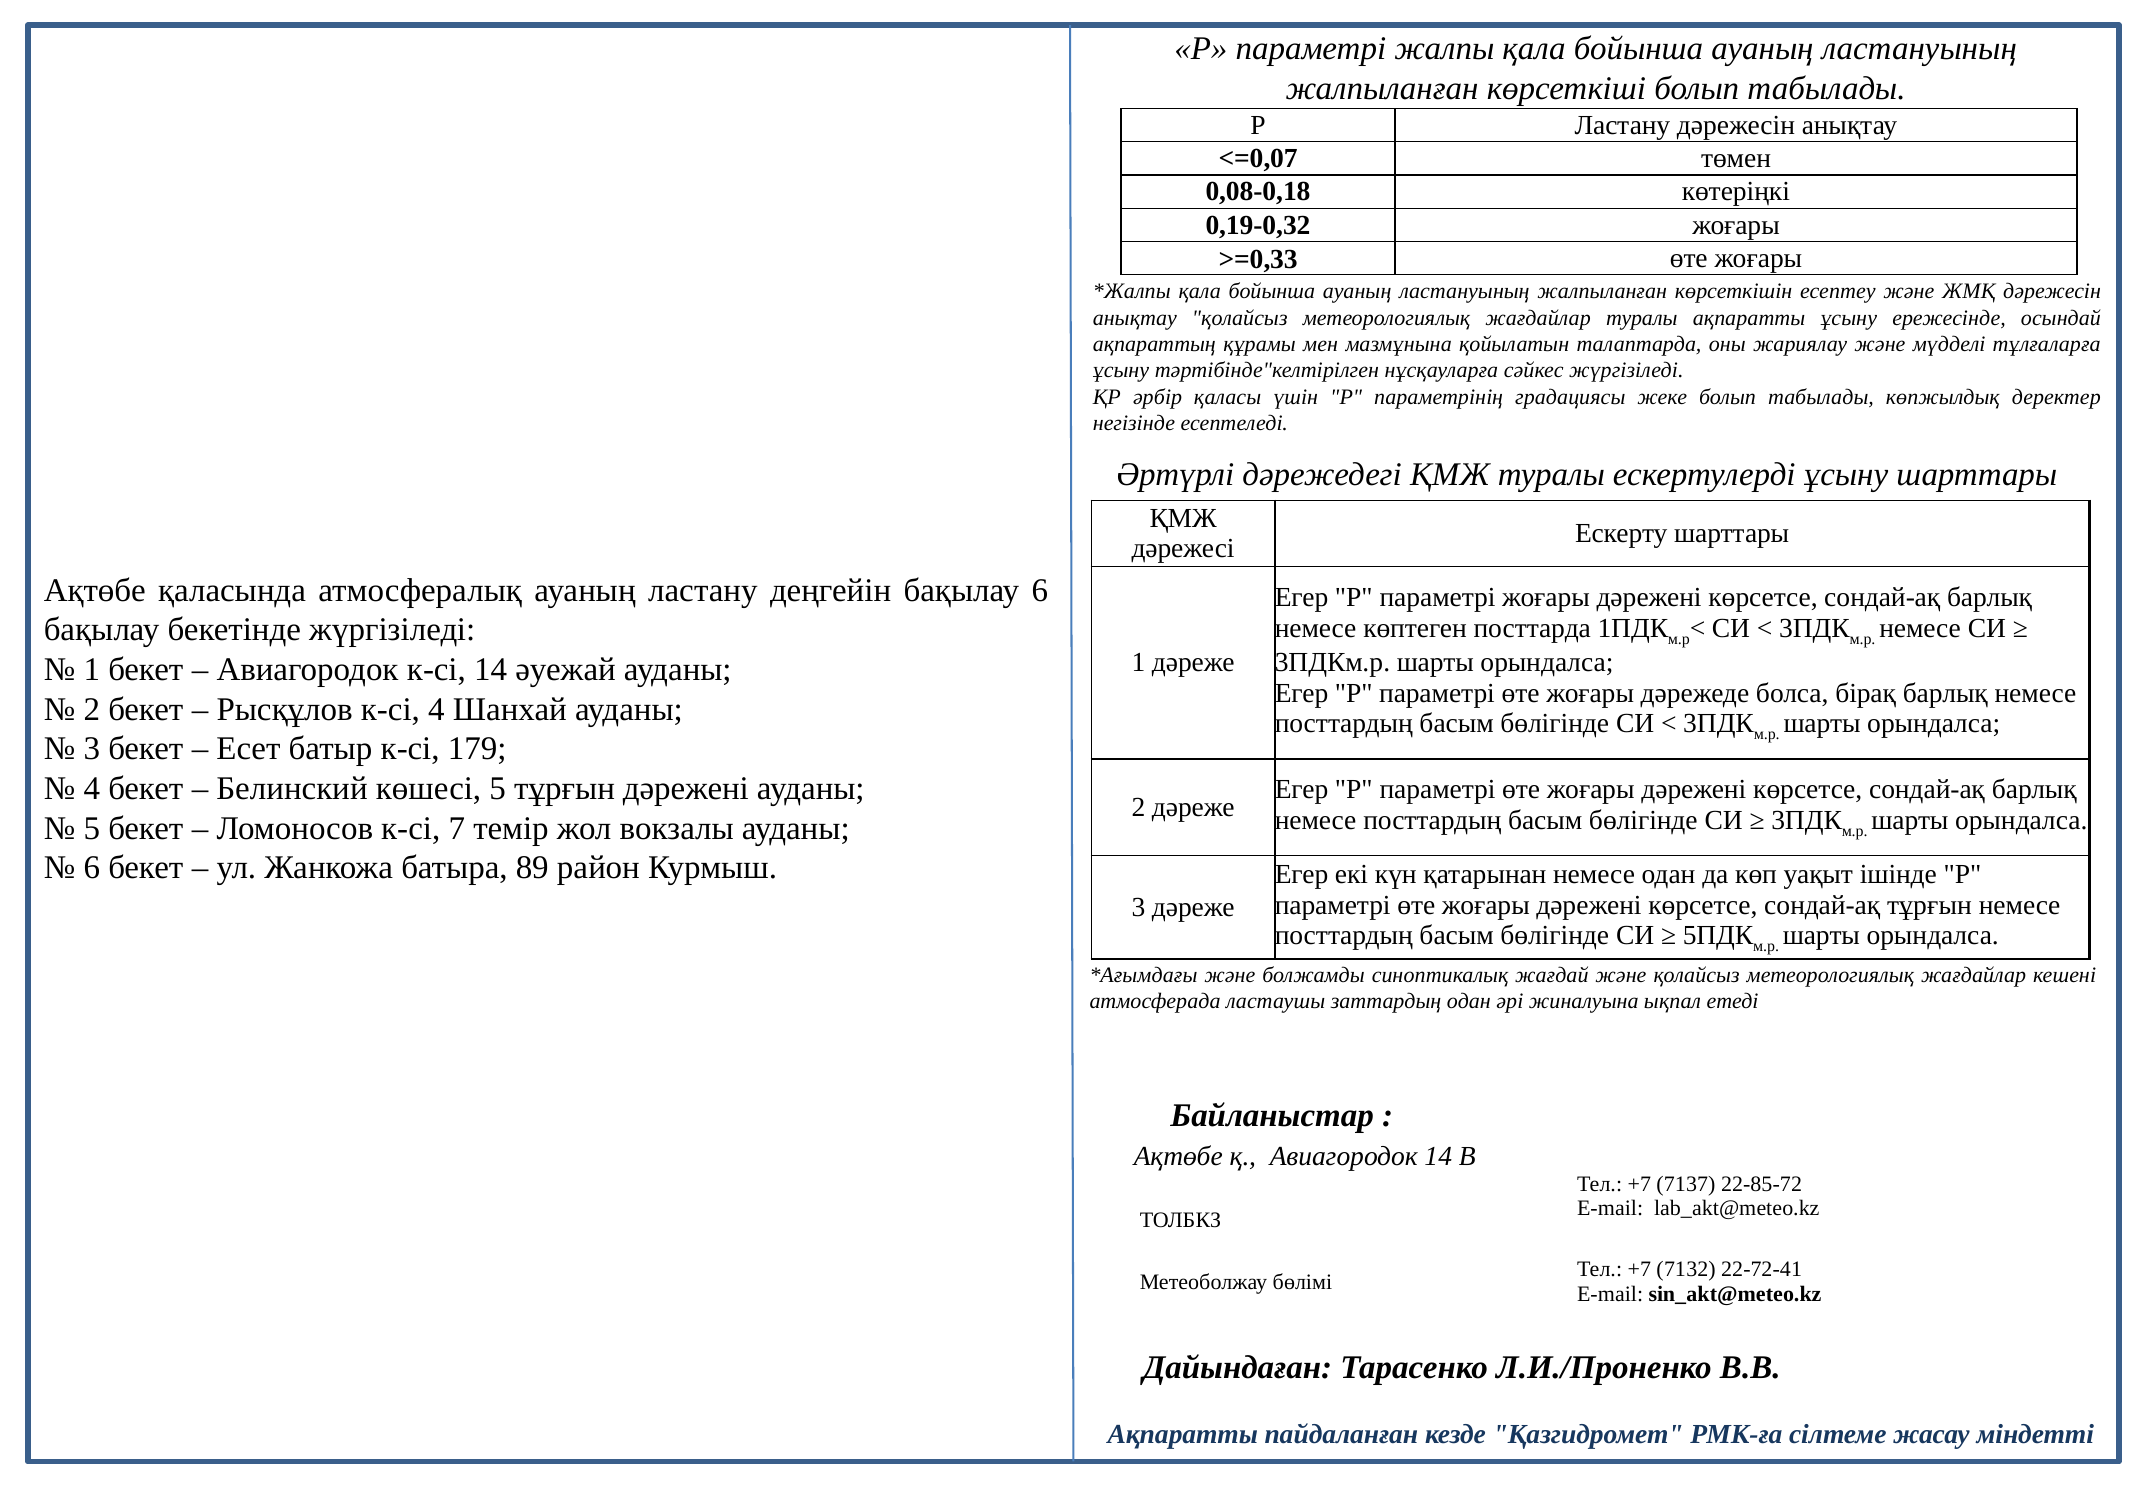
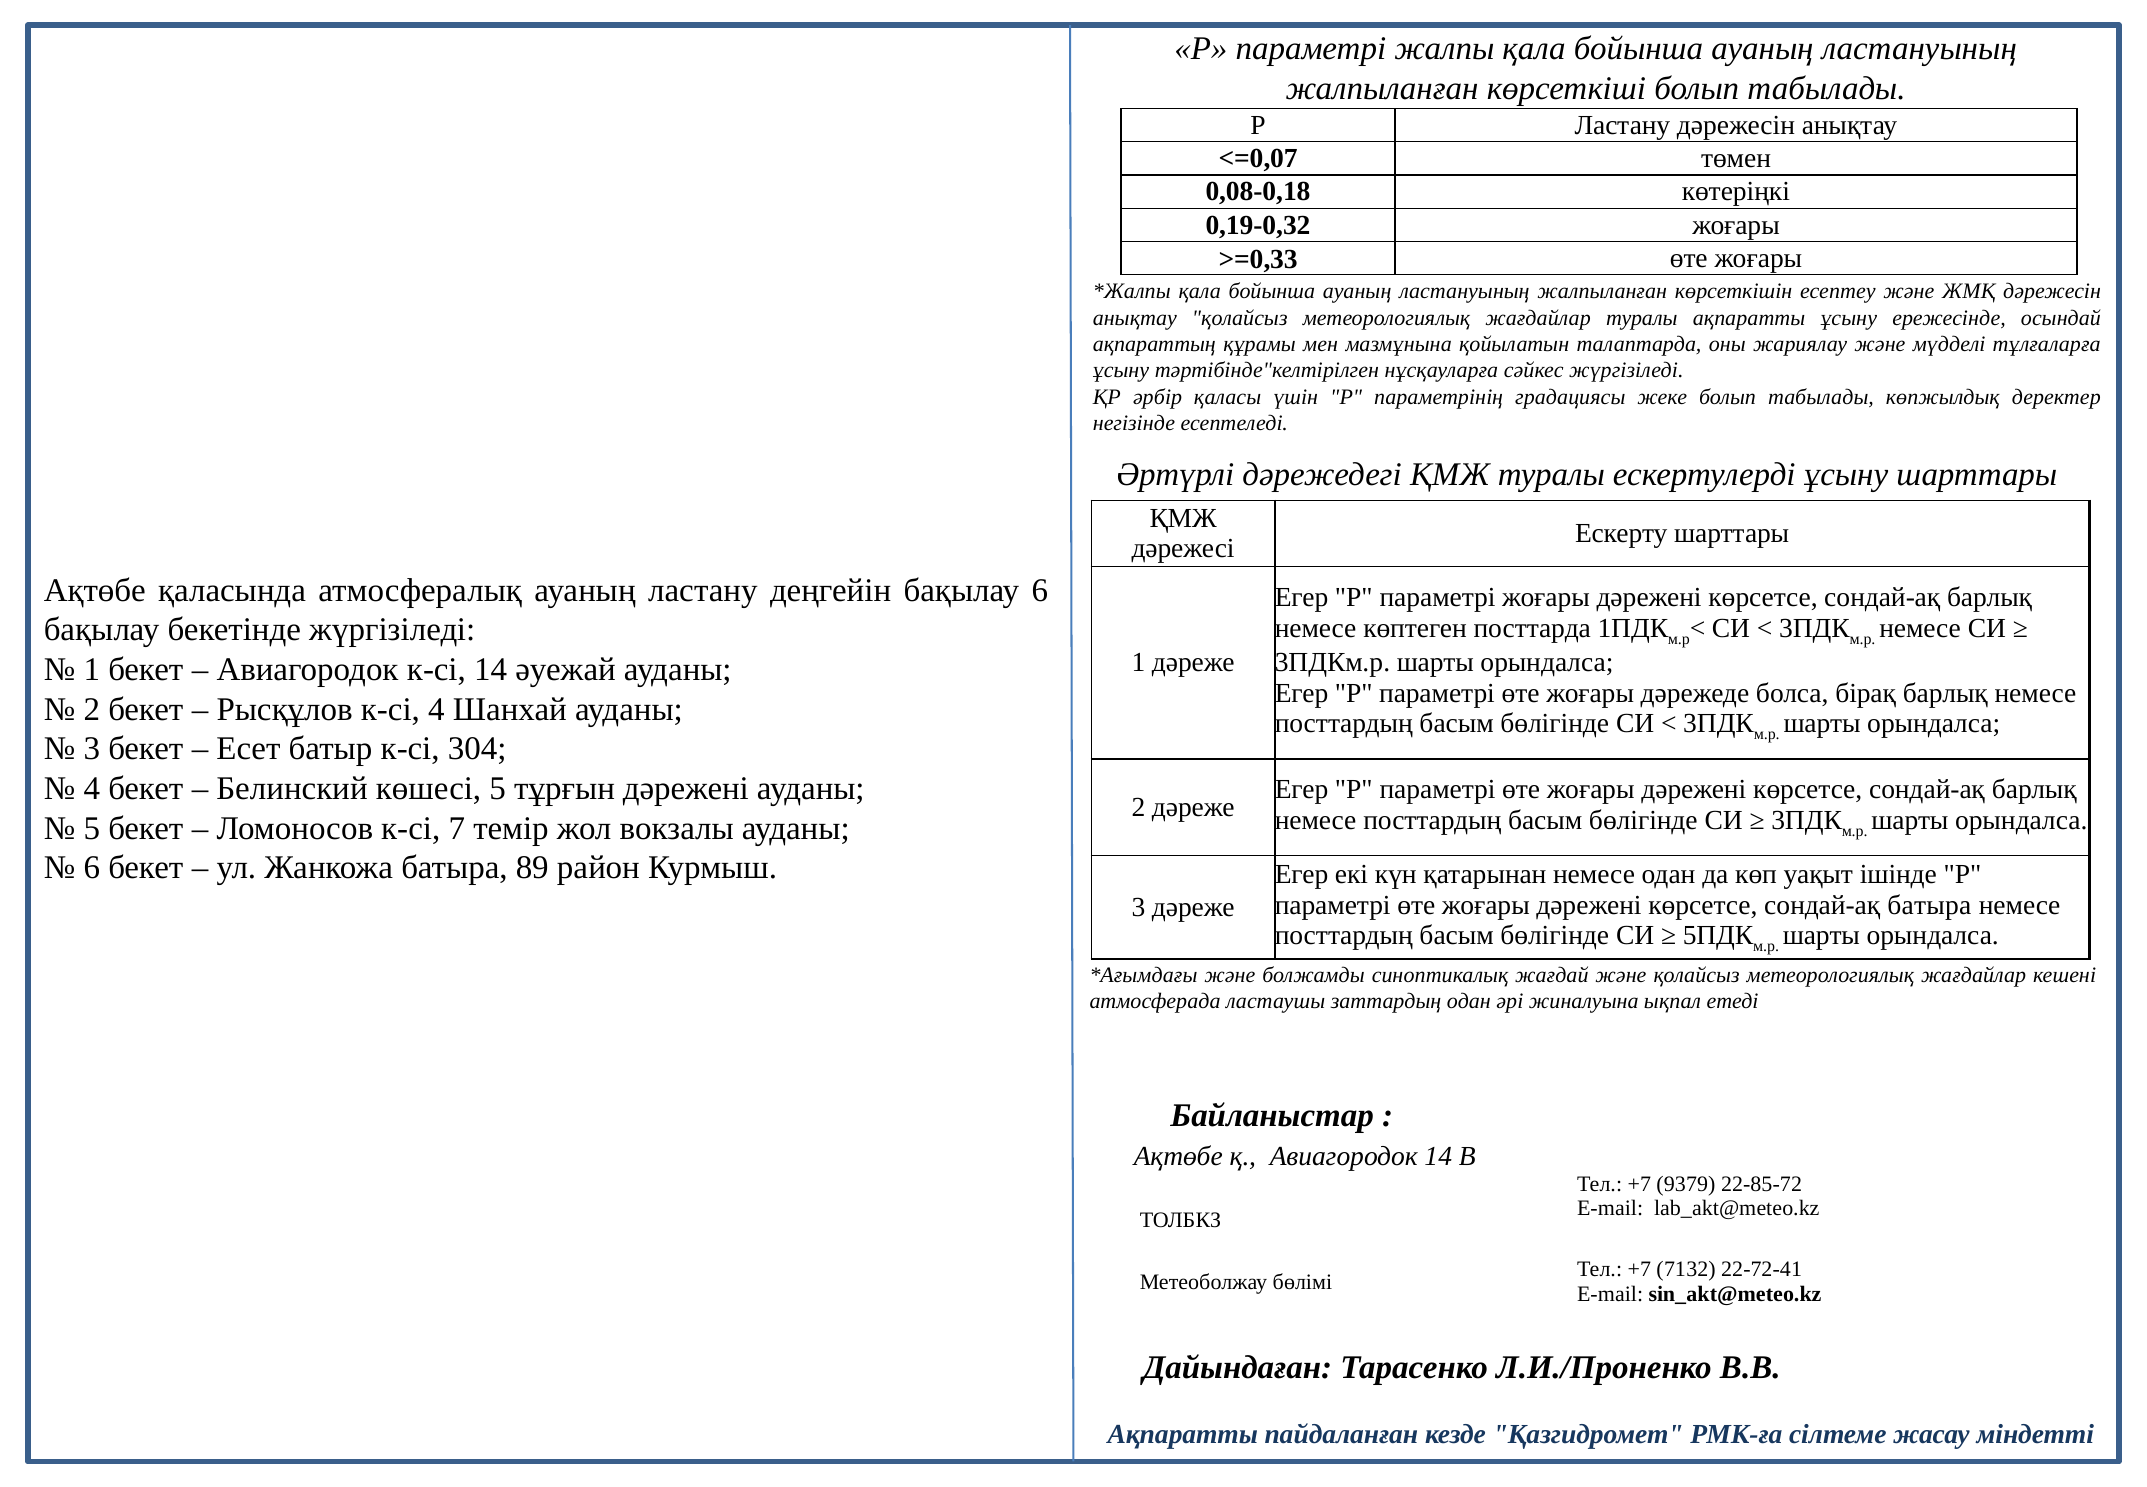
179: 179 -> 304 (477, 749)
сондай-ақ тұрғын: тұрғын -> батыра (1929, 905)
7137: 7137 -> 9379 (1686, 1183)
